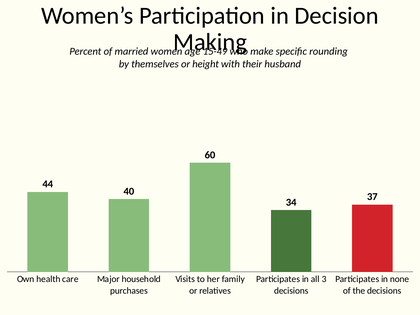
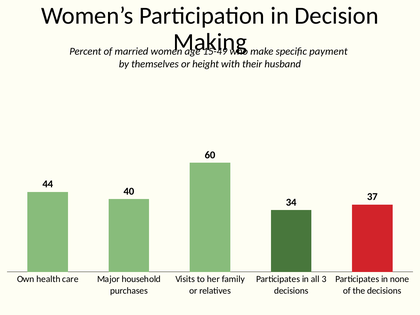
rounding: rounding -> payment (328, 51)
